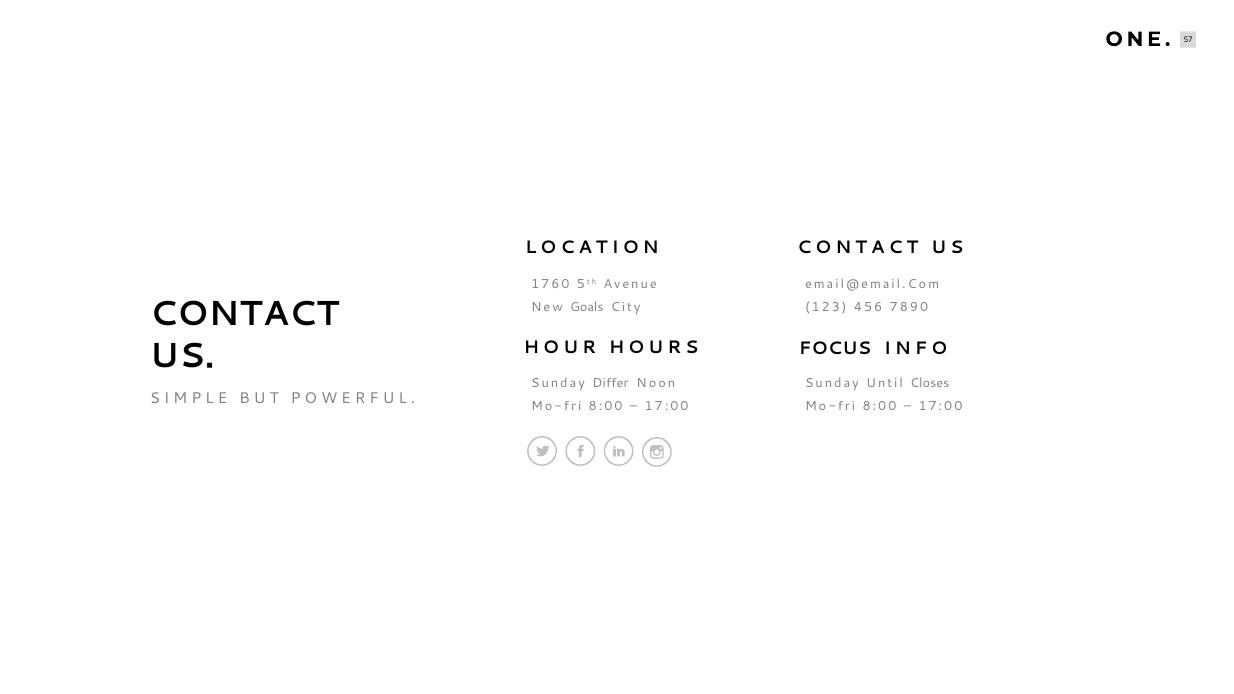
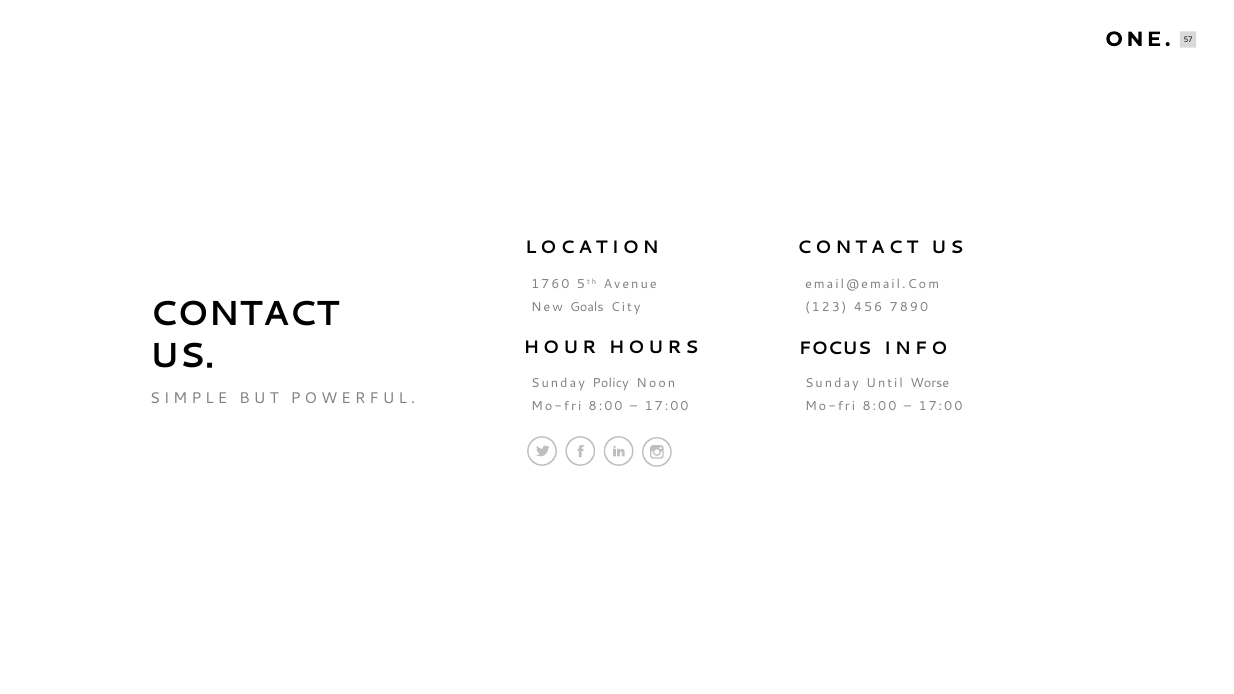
Differ: Differ -> Policy (611, 383)
Closes: Closes -> Worse (930, 383)
